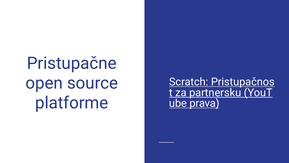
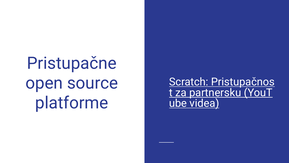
prava: prava -> videa (204, 103)
